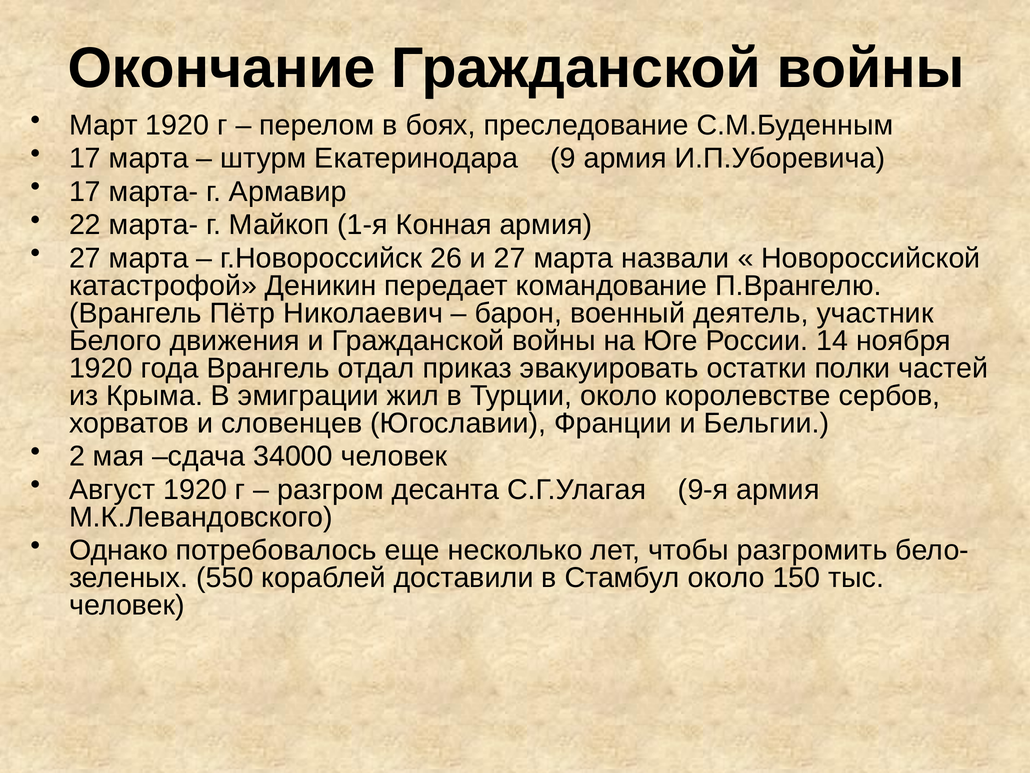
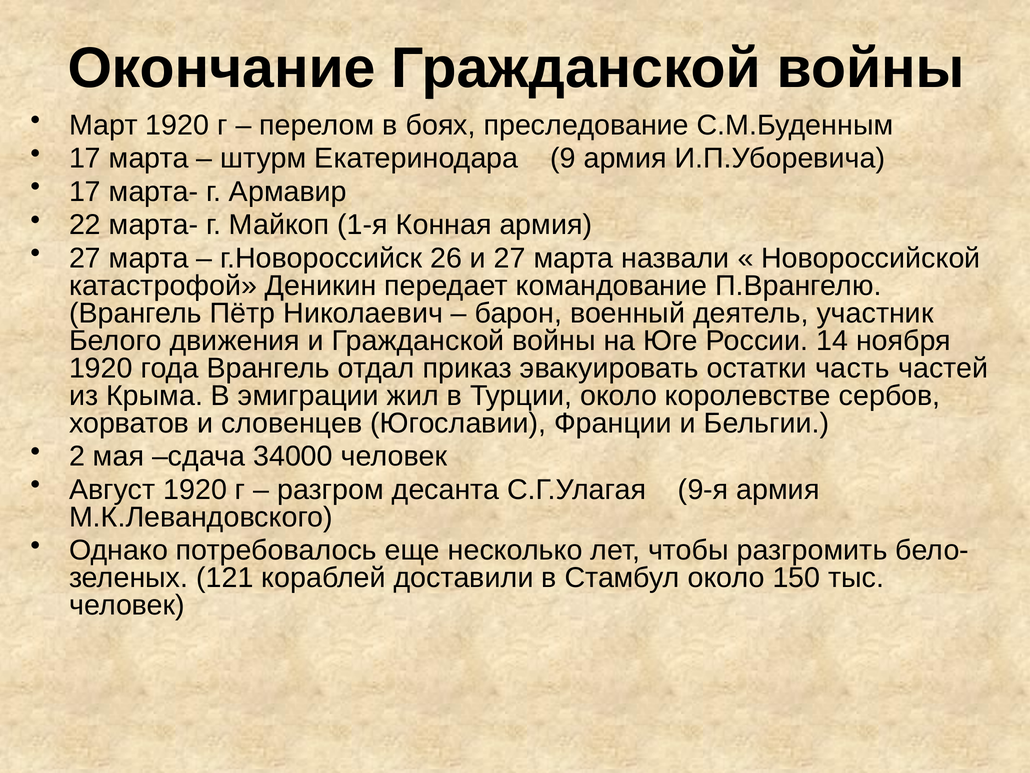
полки: полки -> часть (852, 368)
550: 550 -> 121 (225, 578)
